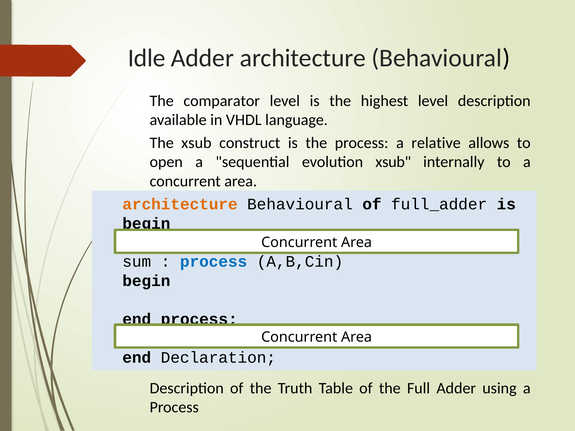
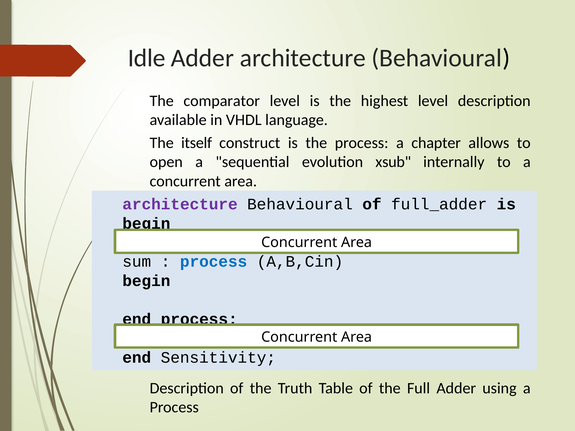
xsub: xsub -> itself (197, 143)
relative: relative -> chapter (436, 143)
architecture colour: orange -> purple (180, 204)
Declaration: Declaration -> Sensitivity (218, 358)
